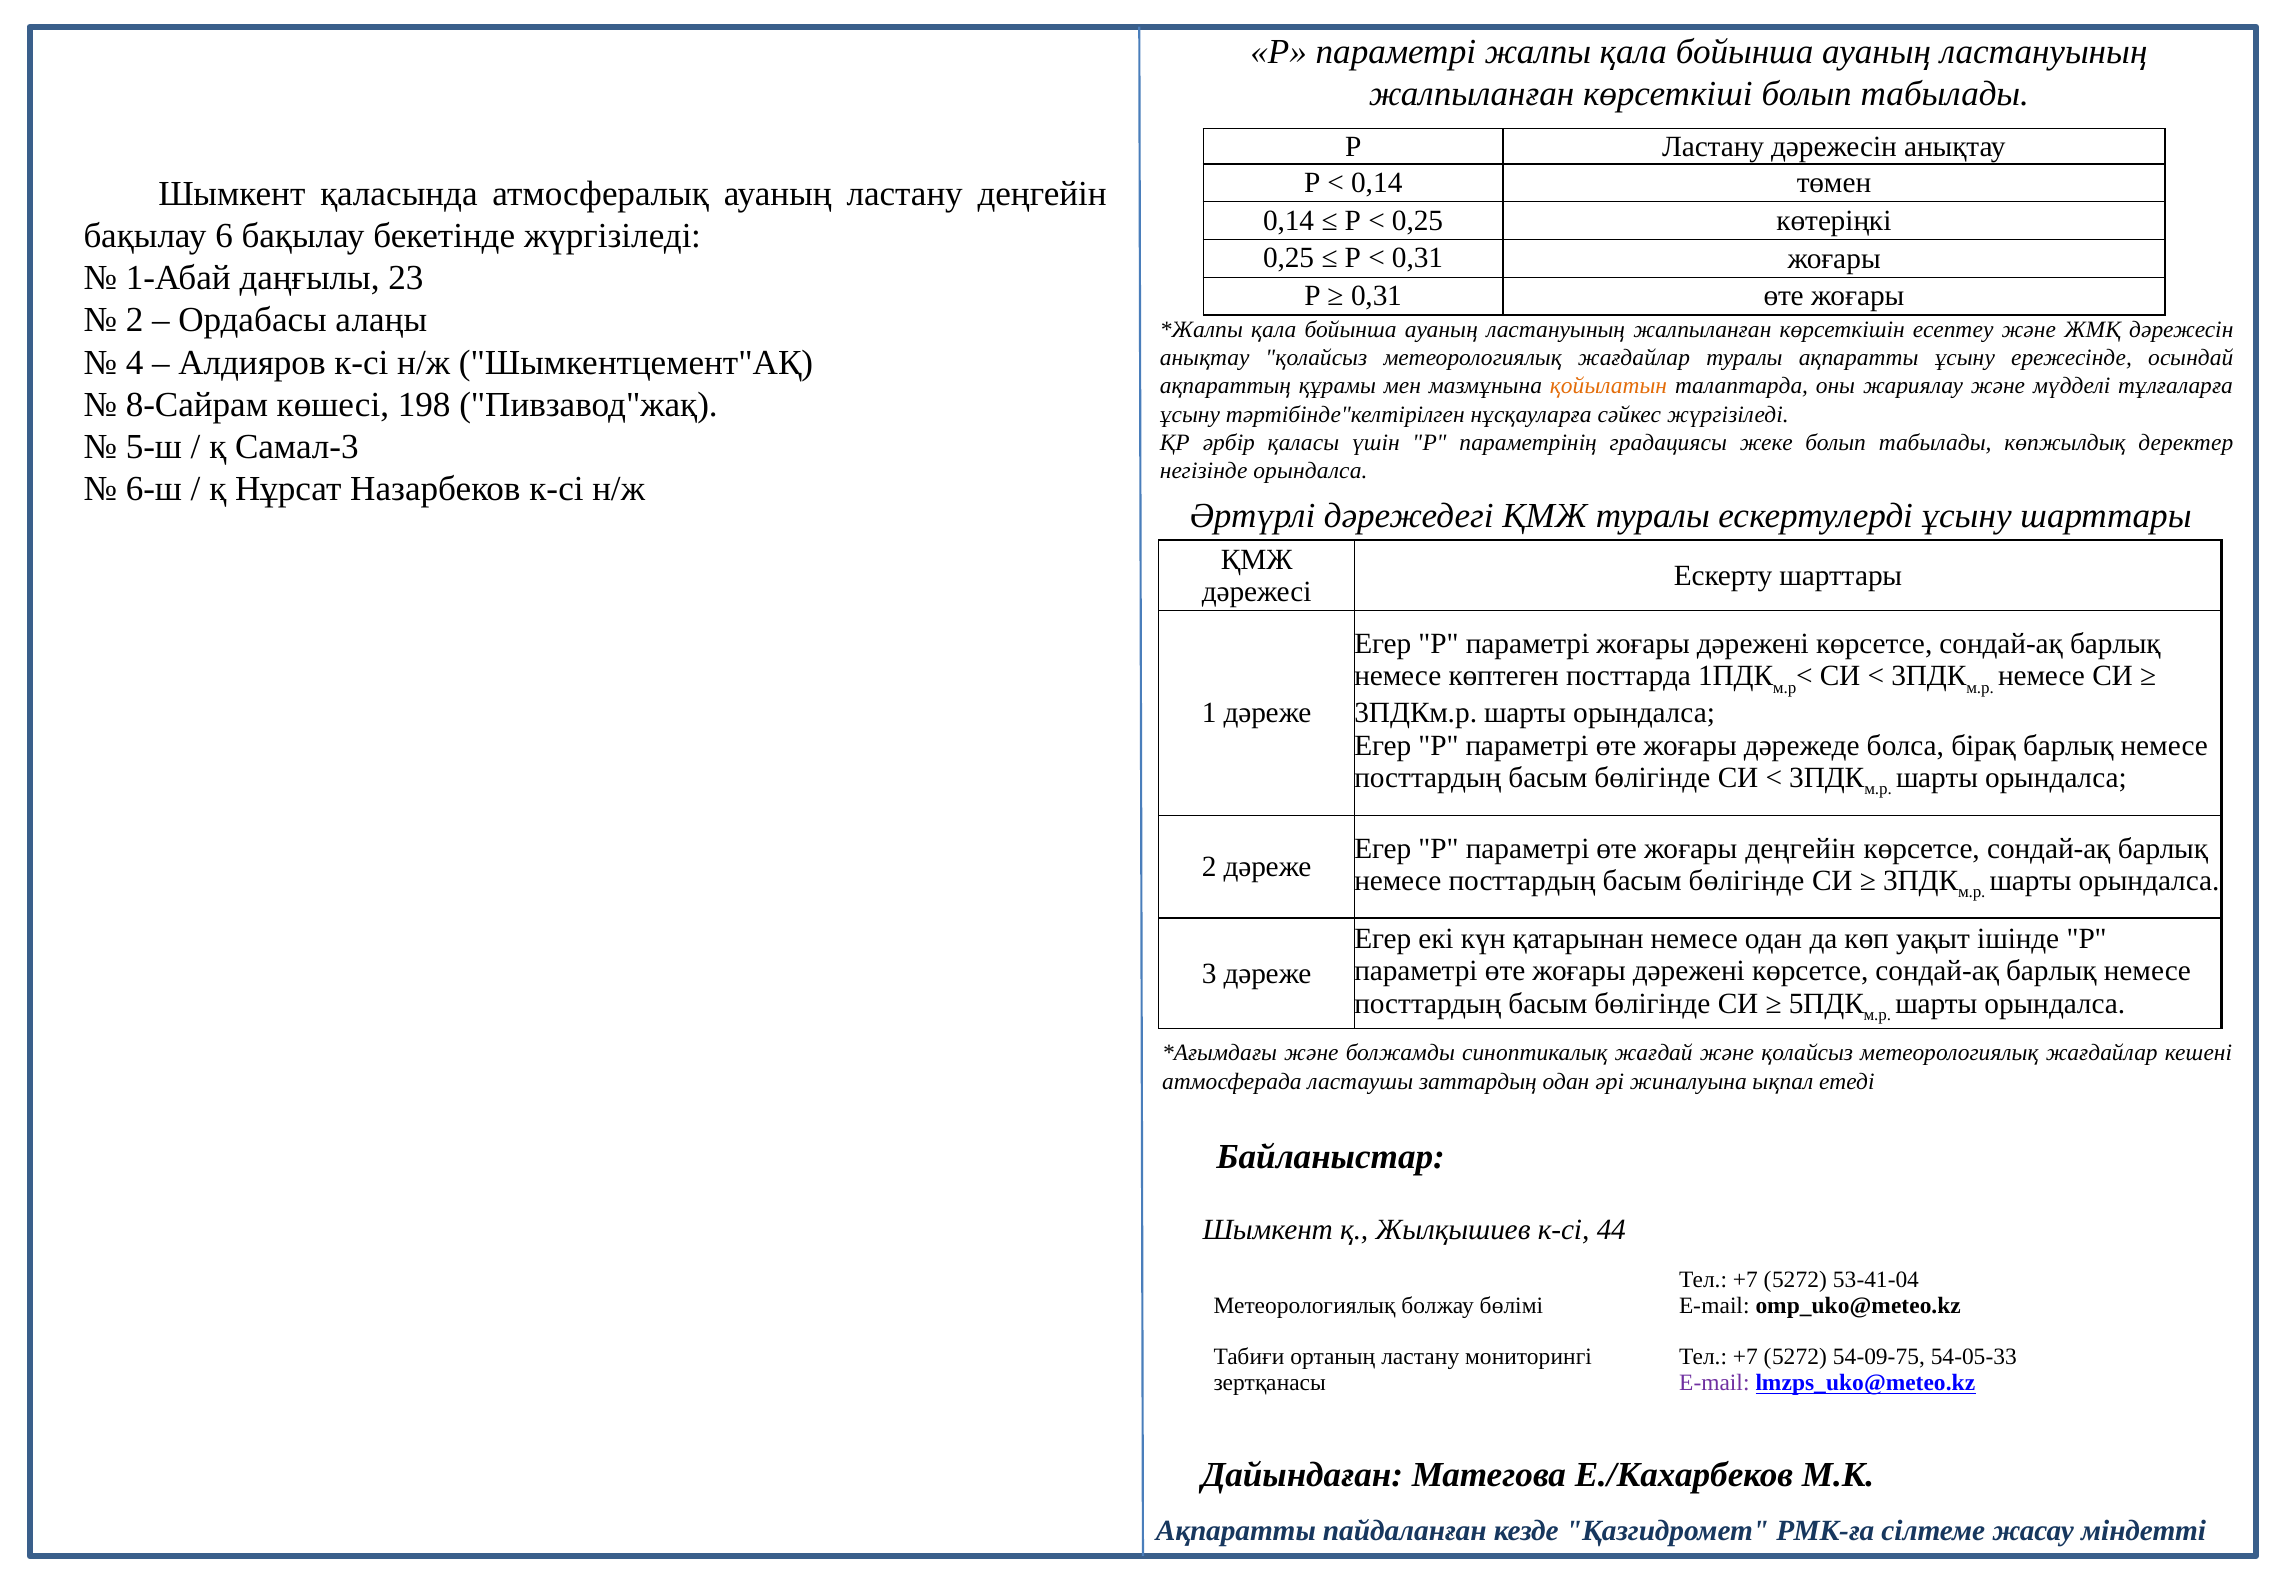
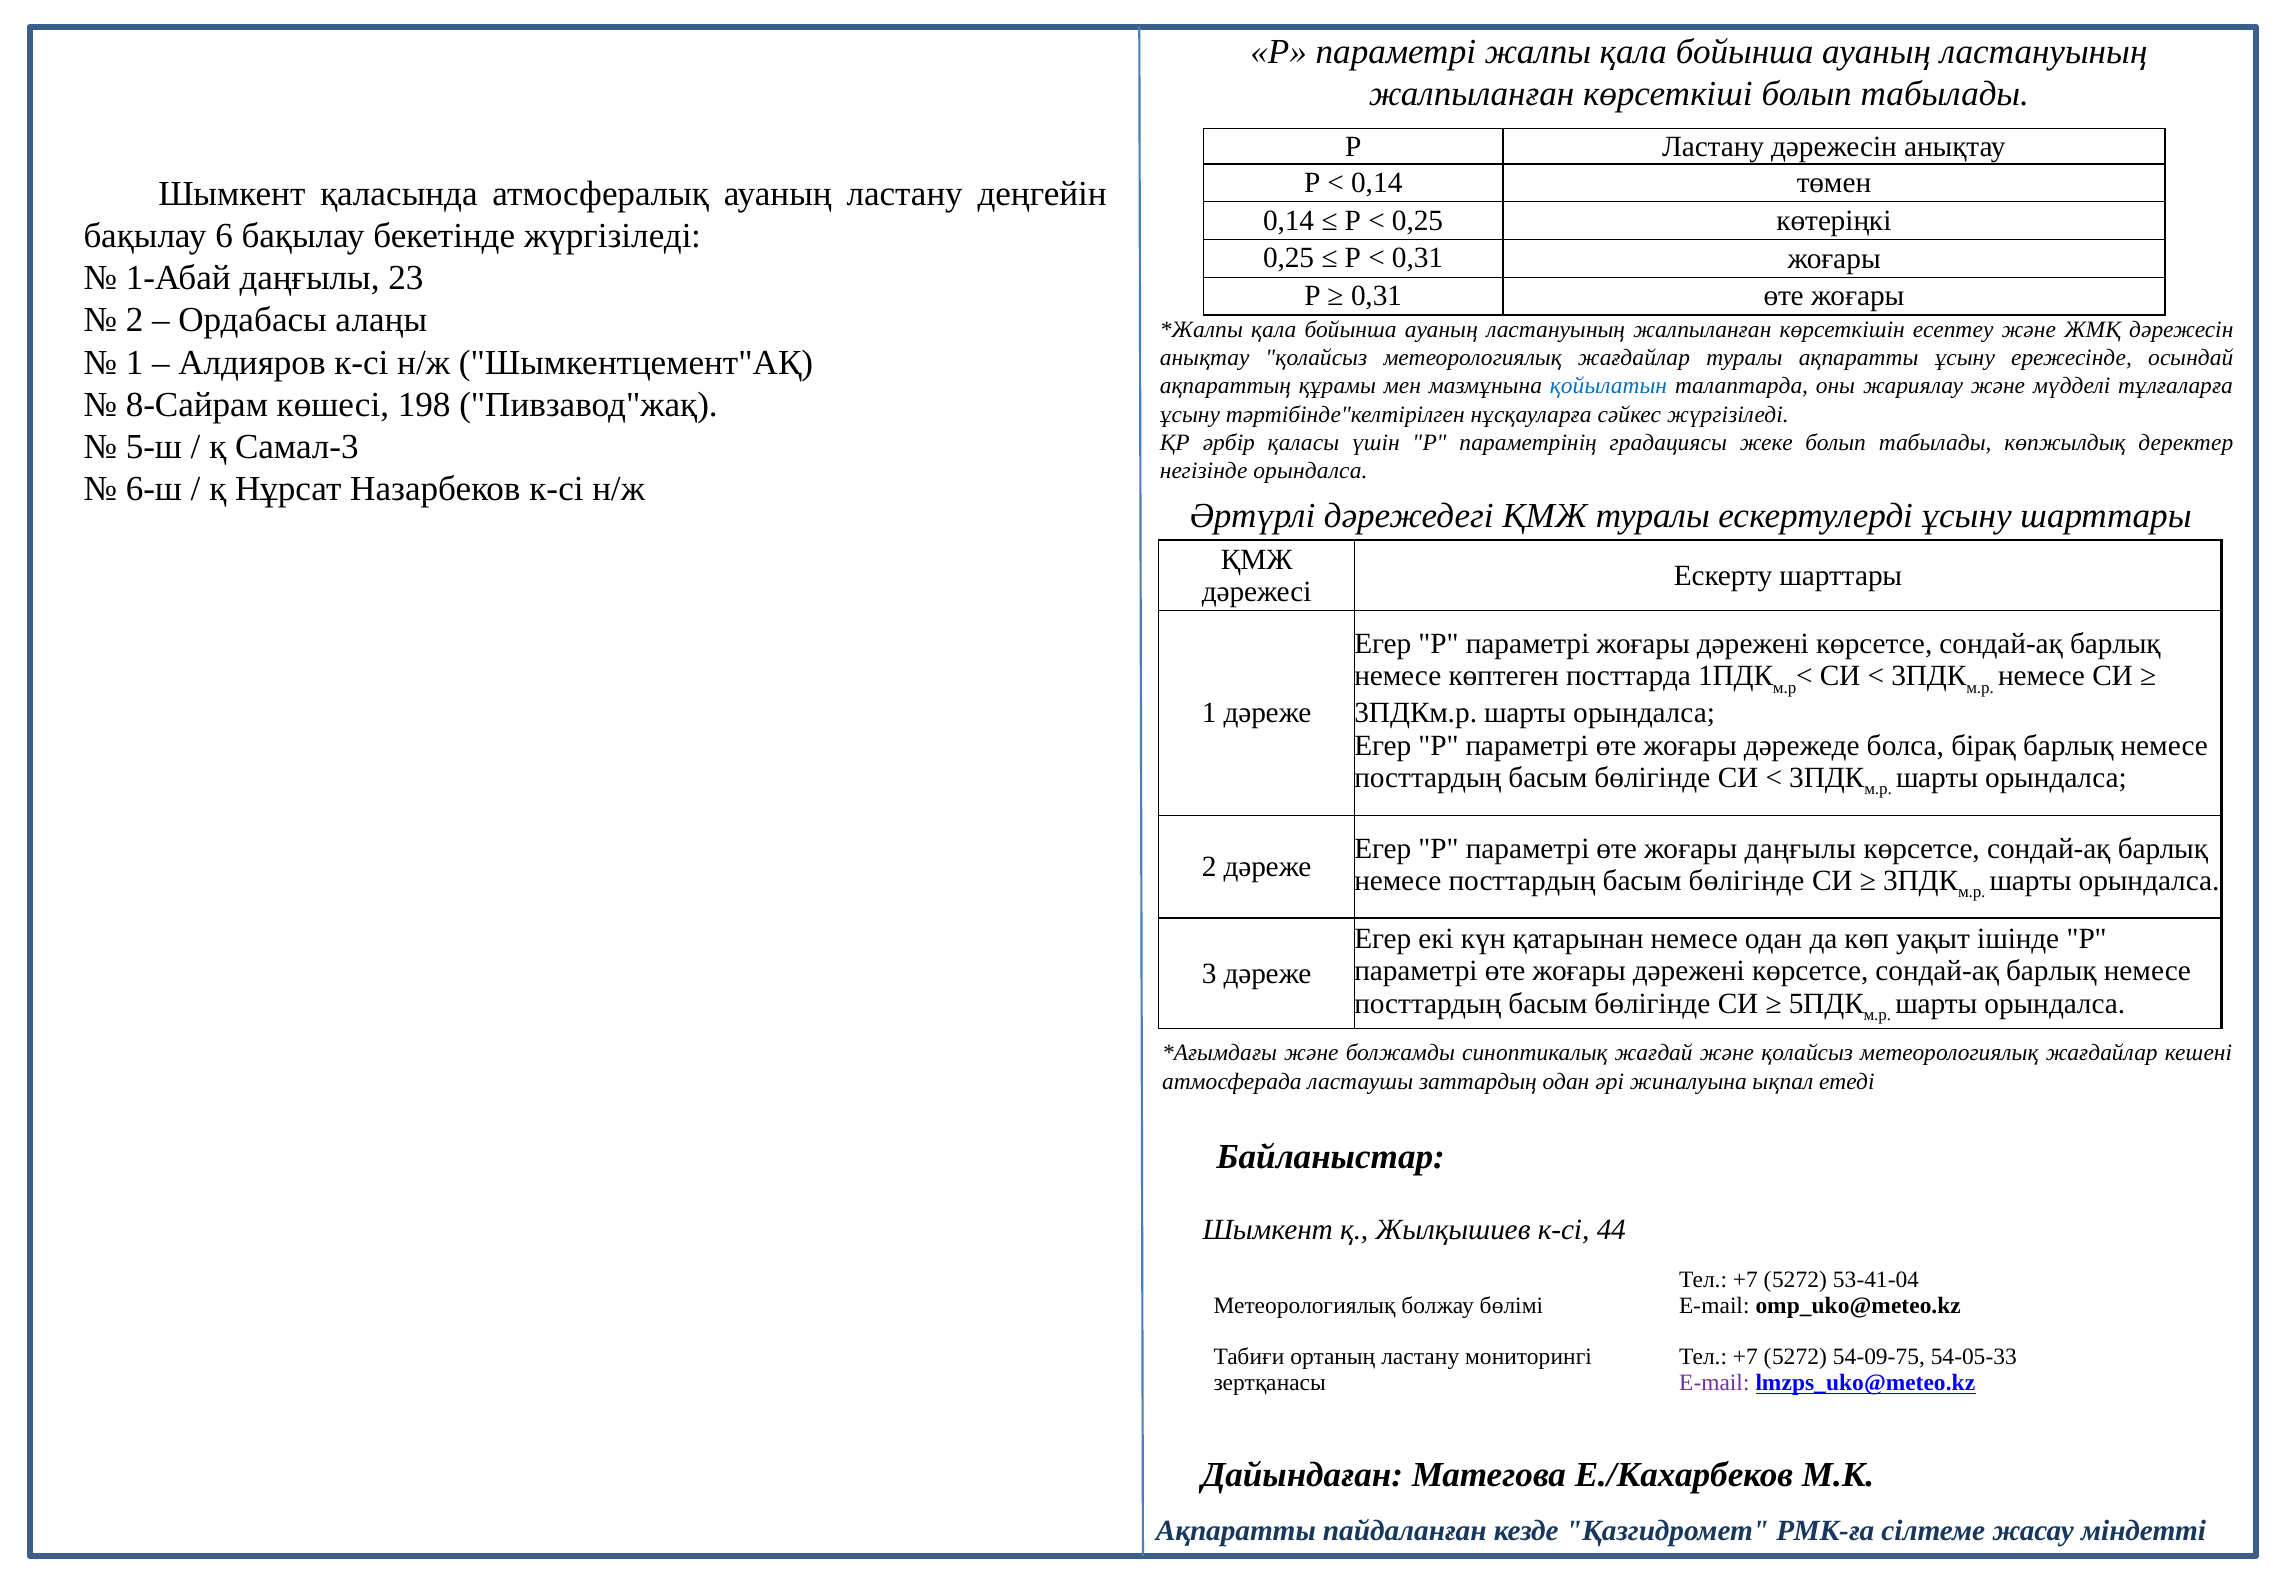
4: 4 -> 1 (135, 362)
қойылатын colour: orange -> blue (1609, 386)
жоғары деңгейін: деңгейін -> даңғылы (1800, 848)
